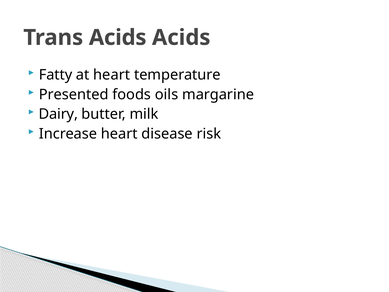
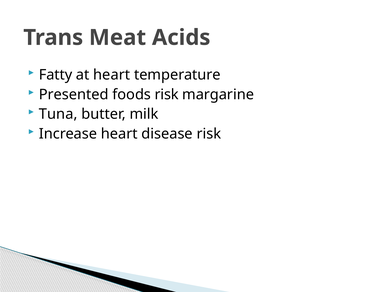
Trans Acids: Acids -> Meat (118, 38)
foods oils: oils -> risk (167, 94)
Dairy: Dairy -> Tuna (58, 114)
